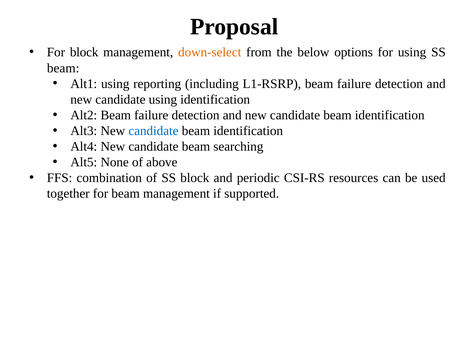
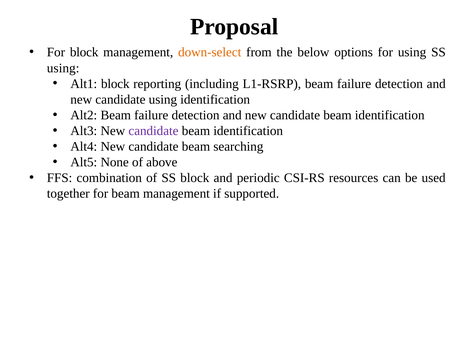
beam: beam -> using (63, 68)
Alt1 using: using -> block (115, 84)
candidate colour: blue -> purple (153, 131)
